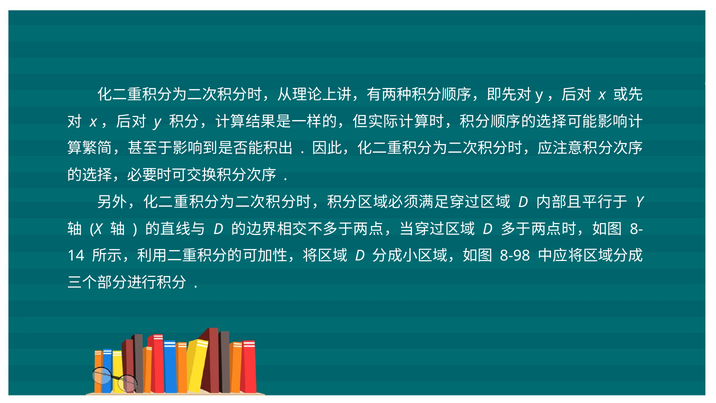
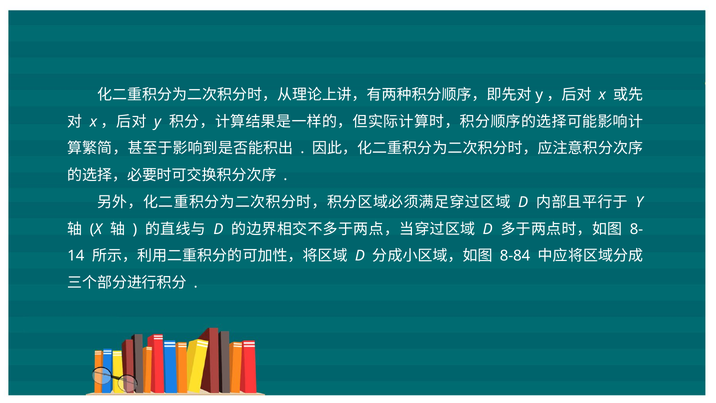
8-98: 8-98 -> 8-84 (515, 256)
